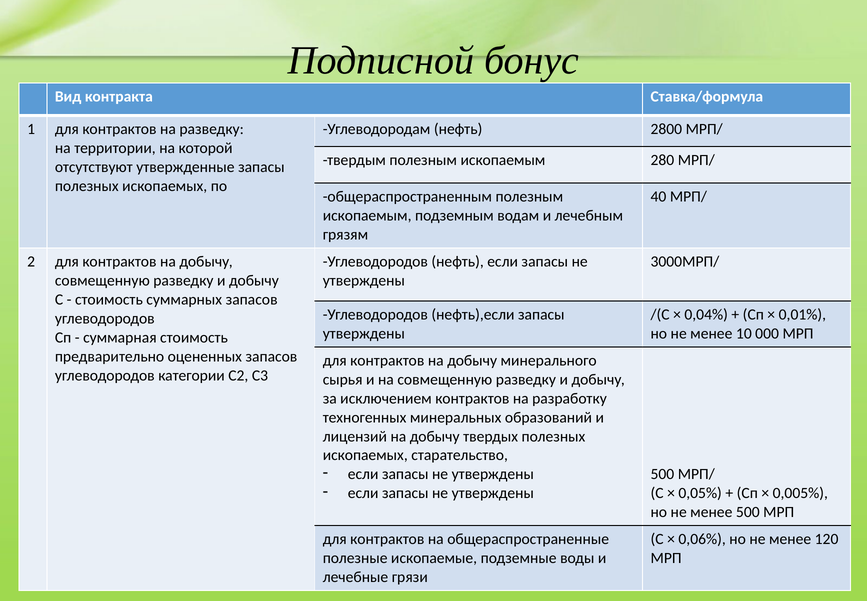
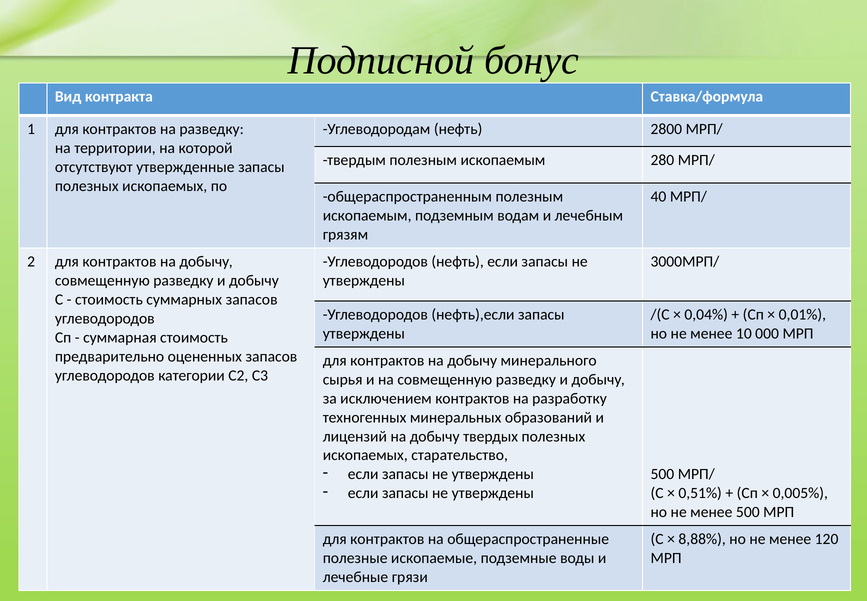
0,05%: 0,05% -> 0,51% (700, 493)
0,06%: 0,06% -> 8,88% (702, 539)
